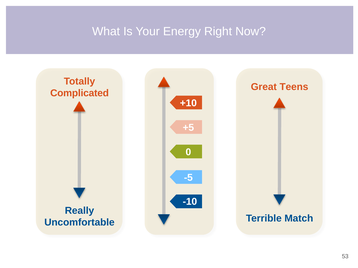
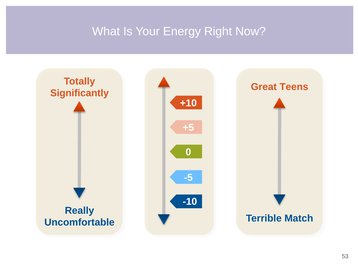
Complicated: Complicated -> Significantly (80, 93)
